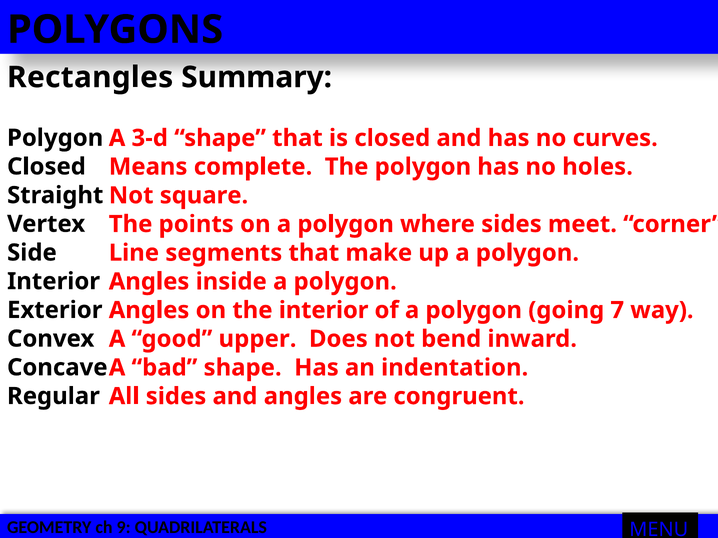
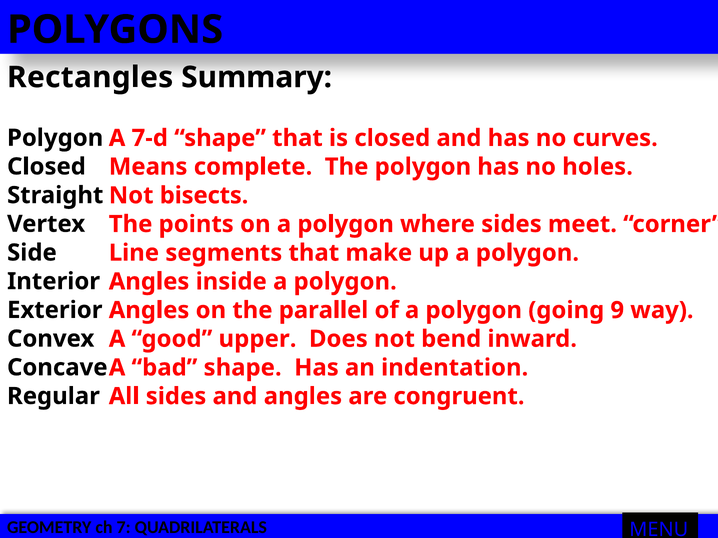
3-d: 3-d -> 7-d (150, 138)
square: square -> bisects (204, 196)
the interior: interior -> parallel (324, 311)
7: 7 -> 9 (617, 311)
9: 9 -> 7 (124, 528)
